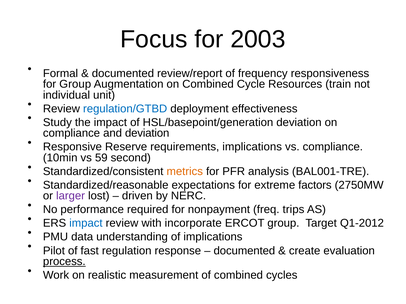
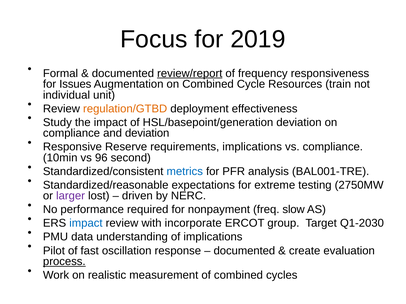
2003: 2003 -> 2019 (258, 39)
review/report underline: none -> present (190, 73)
for Group: Group -> Issues (75, 84)
regulation/GTBD colour: blue -> orange (125, 109)
59: 59 -> 96 (101, 158)
metrics colour: orange -> blue (185, 172)
factors: factors -> testing (315, 185)
trips: trips -> slow (294, 210)
Q1-2012: Q1-2012 -> Q1-2030 (362, 224)
regulation: regulation -> oscillation (127, 251)
